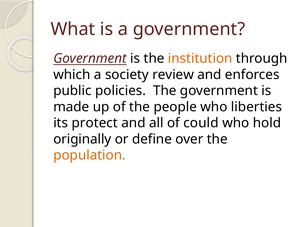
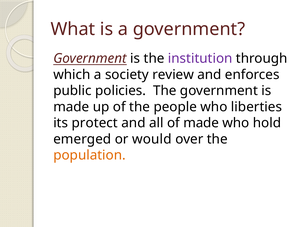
institution colour: orange -> purple (200, 58)
of could: could -> made (201, 123)
originally: originally -> emerged (82, 139)
define: define -> would (152, 139)
